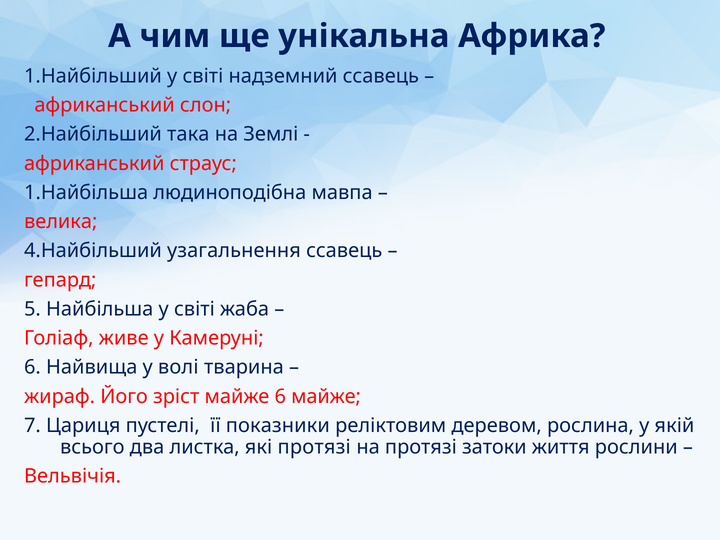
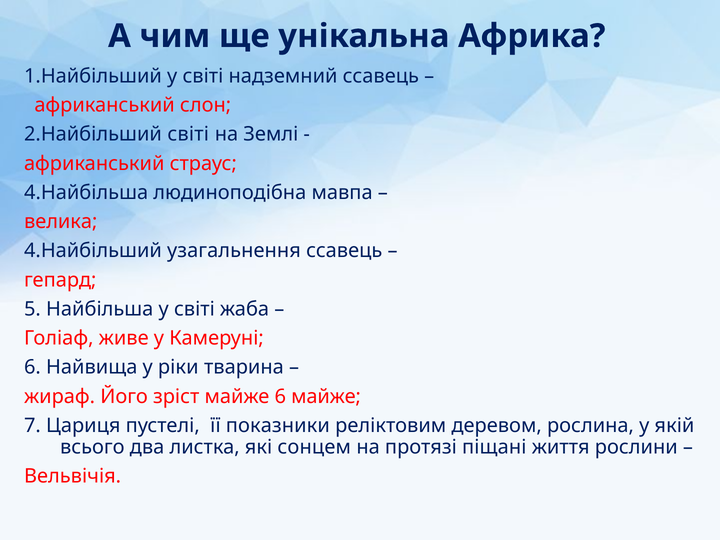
2.Найбільший така: така -> світі (188, 134)
1.Найбільша: 1.Найбільша -> 4.Найбільша (86, 193)
волі: волі -> ріки (178, 367)
які протязі: протязі -> сонцем (314, 447)
затоки: затоки -> піщані (494, 447)
